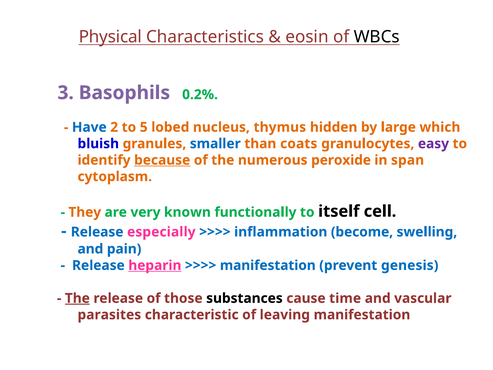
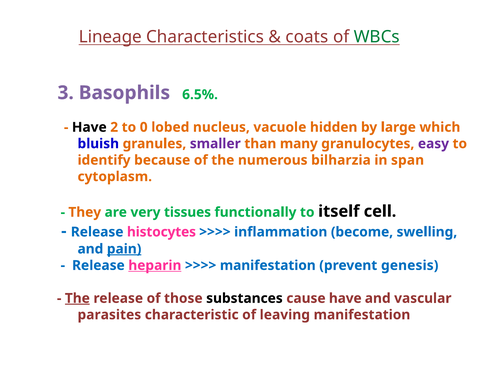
Physical: Physical -> Lineage (110, 37)
eosin: eosin -> coats (307, 37)
WBCs colour: black -> green (377, 37)
0.2%: 0.2% -> 6.5% (200, 95)
Have colour: blue -> black (89, 127)
5: 5 -> 0 (144, 127)
thymus: thymus -> vacuole (280, 127)
smaller colour: blue -> purple (215, 144)
coats: coats -> many (299, 144)
because underline: present -> none (162, 160)
peroxide: peroxide -> bilharzia (341, 160)
known: known -> tissues (188, 212)
especially: especially -> histocytes (161, 232)
pain underline: none -> present (124, 249)
cause time: time -> have (345, 298)
